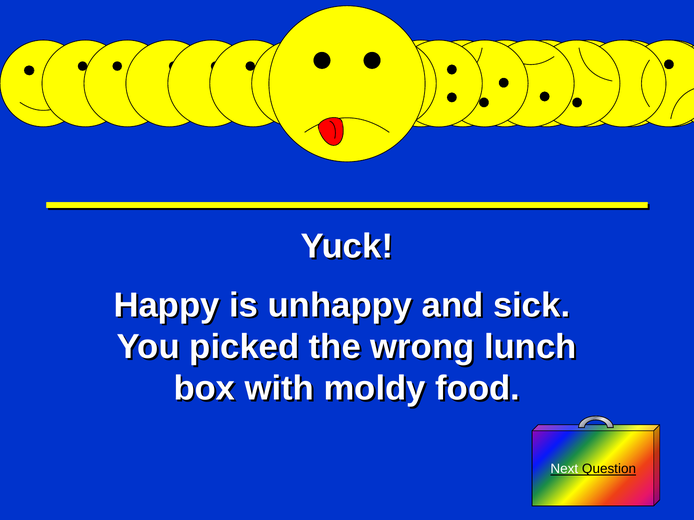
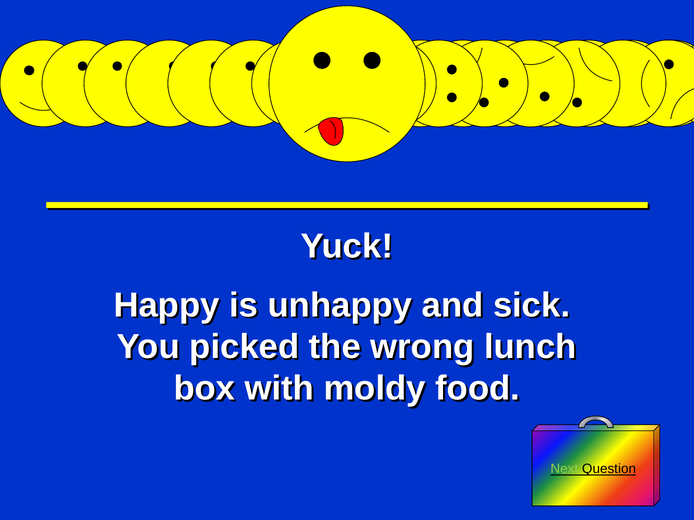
Next colour: white -> light green (564, 469)
